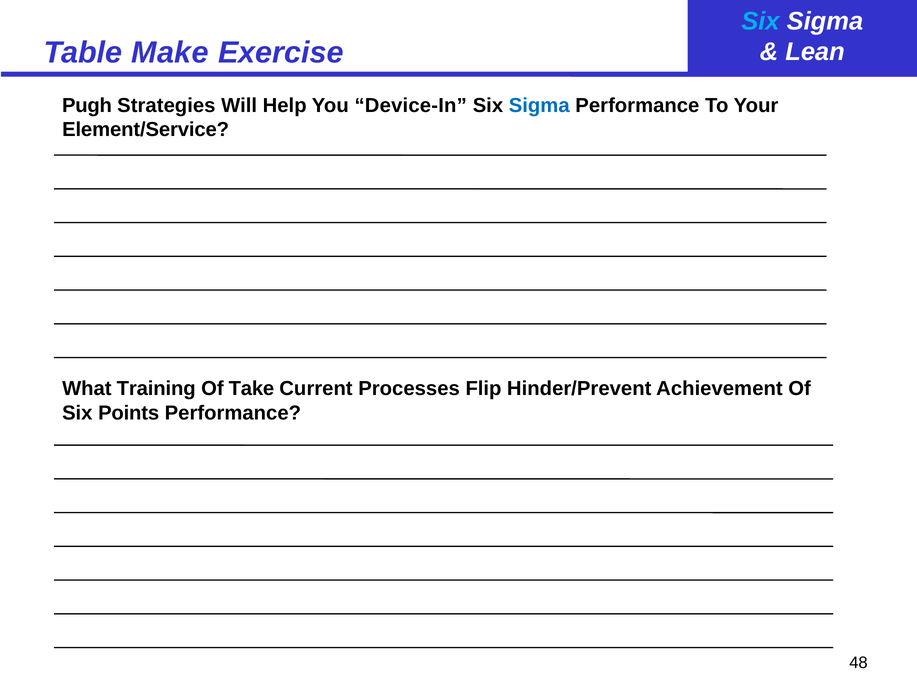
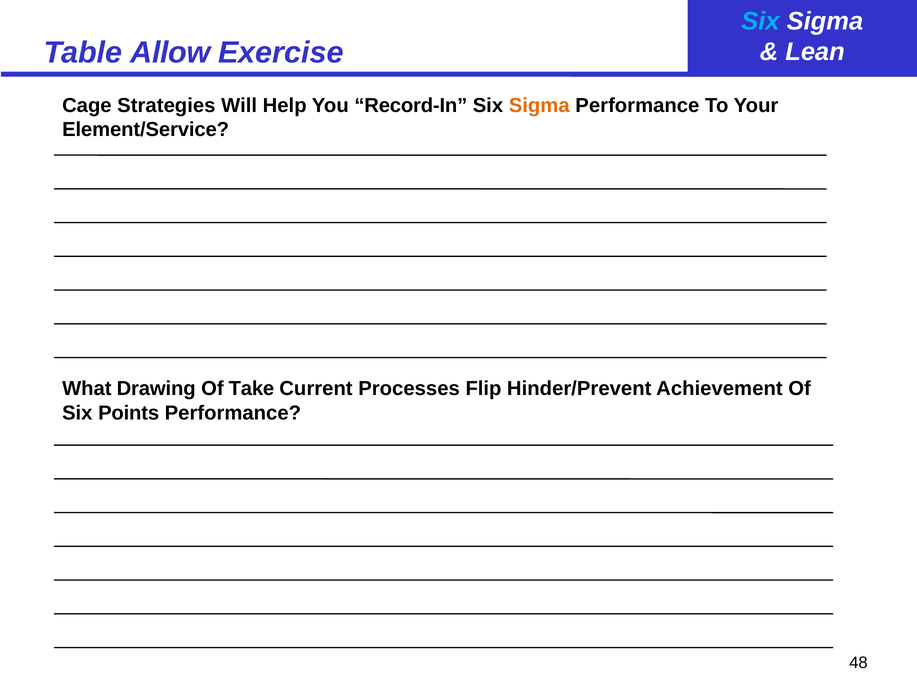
Make: Make -> Allow (170, 53)
Pugh: Pugh -> Cage (87, 105)
Device-In: Device-In -> Record-In (411, 105)
Sigma colour: blue -> orange (539, 105)
Training: Training -> Drawing (156, 388)
